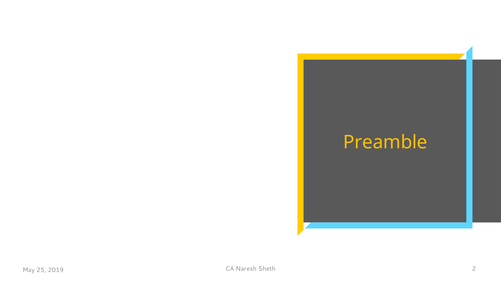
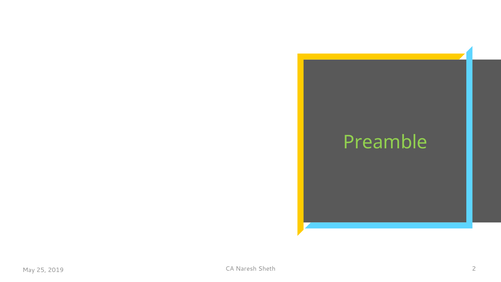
Preamble colour: yellow -> light green (385, 142)
